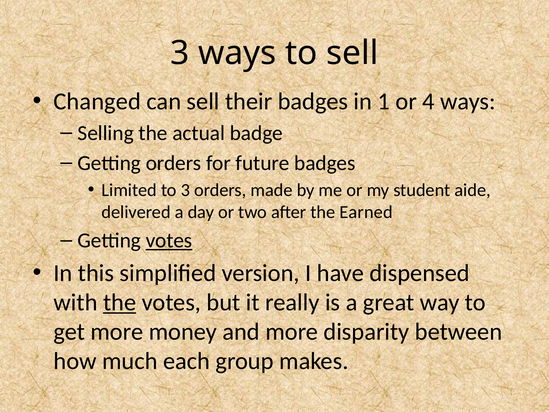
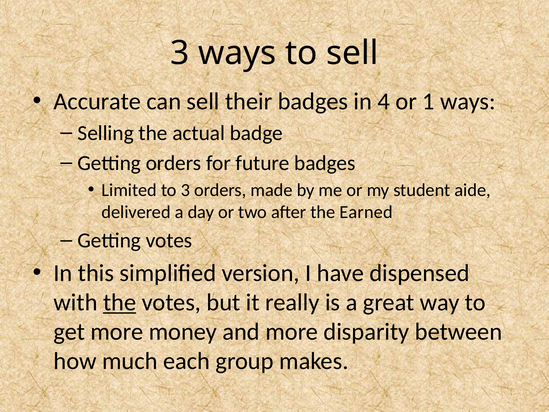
Changed: Changed -> Accurate (97, 101)
1: 1 -> 4 (384, 101)
4: 4 -> 1 (429, 101)
votes underline: present -> none (169, 240)
